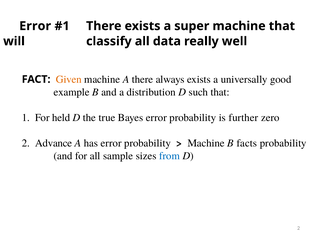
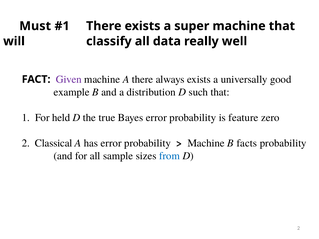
Error: Error -> Must (35, 26)
Given colour: orange -> purple (69, 79)
further: further -> feature (243, 118)
Advance: Advance -> Classical (54, 143)
